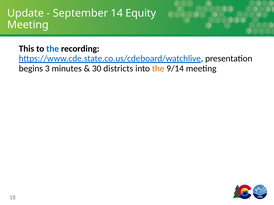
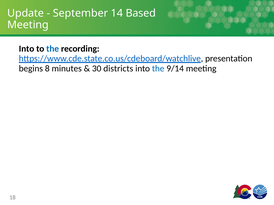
Equity: Equity -> Based (141, 13)
This: This -> Into (27, 49)
3: 3 -> 8 (47, 69)
the colour: orange -> blue (158, 69)
